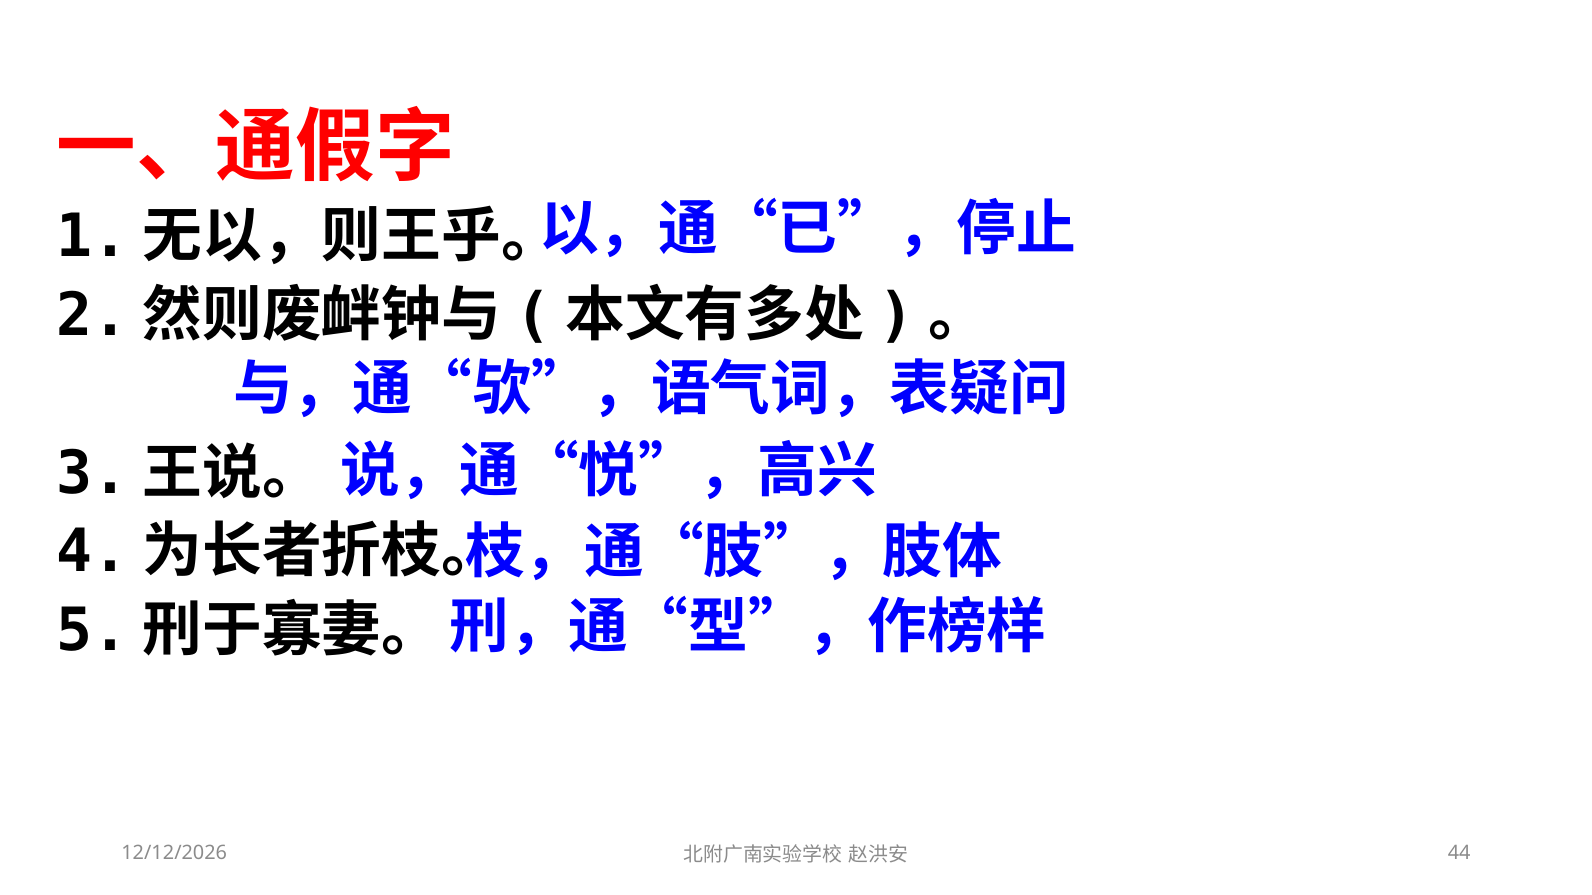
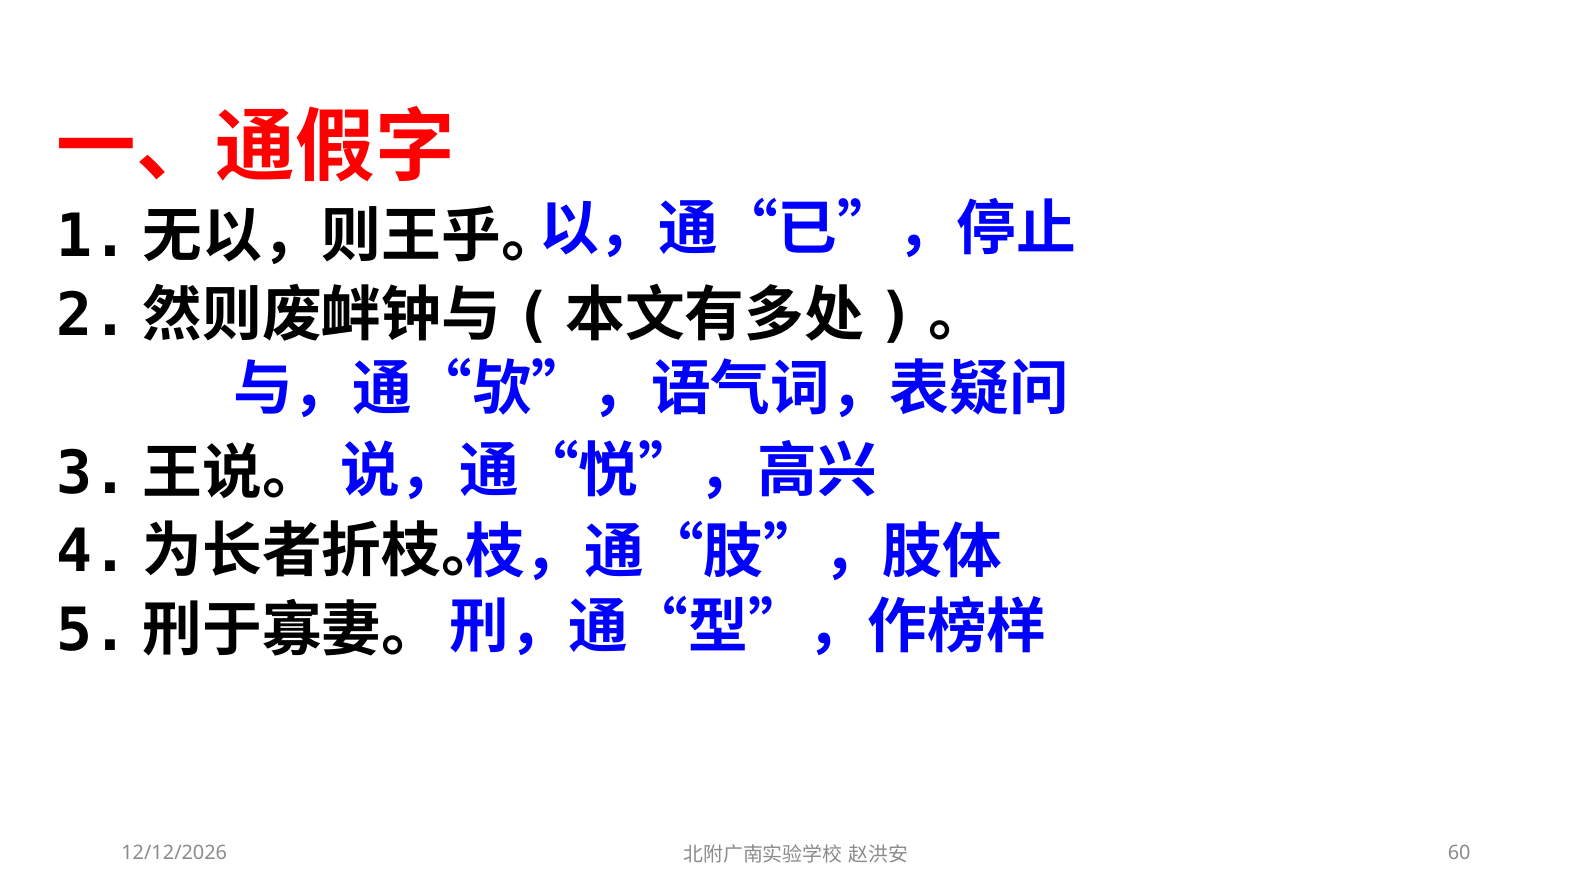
44: 44 -> 60 (1459, 854)
